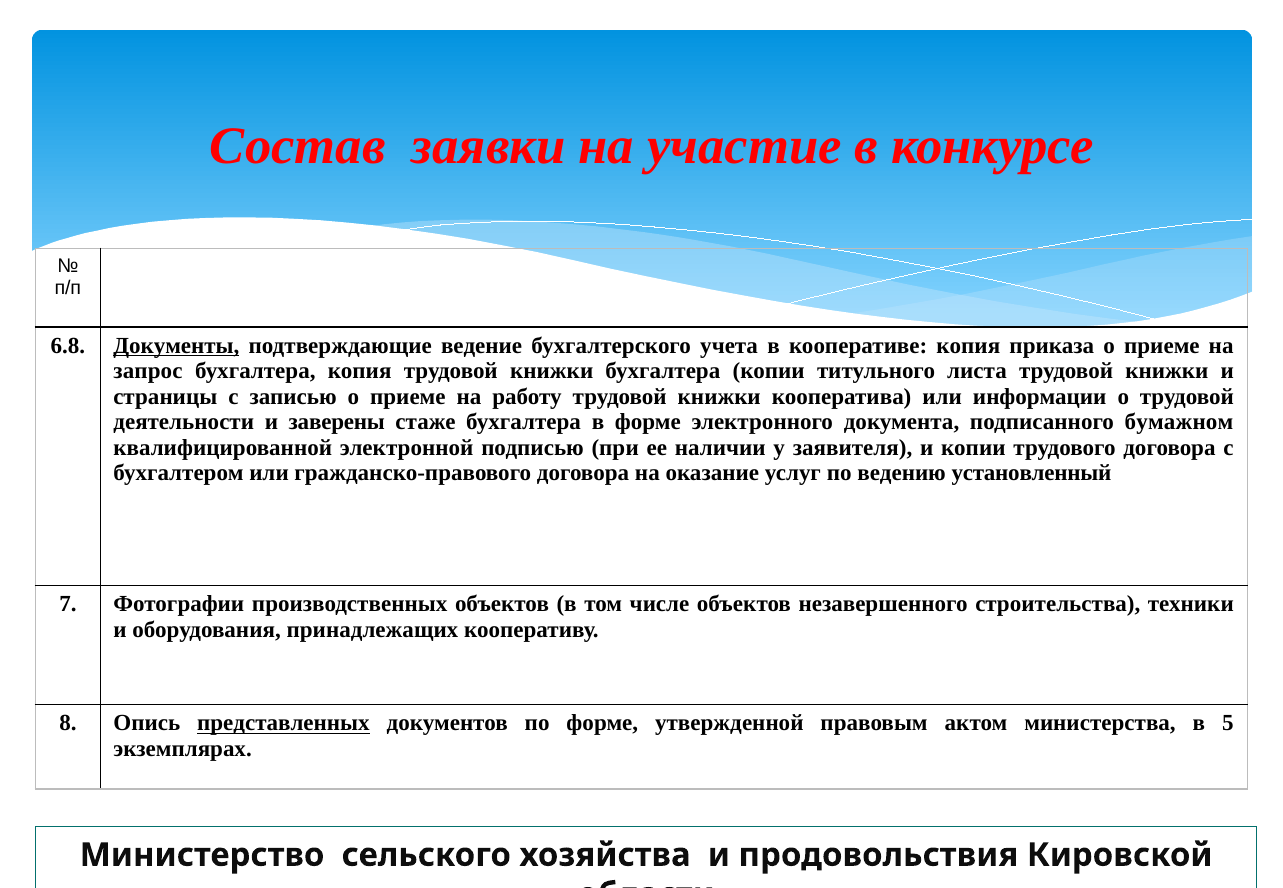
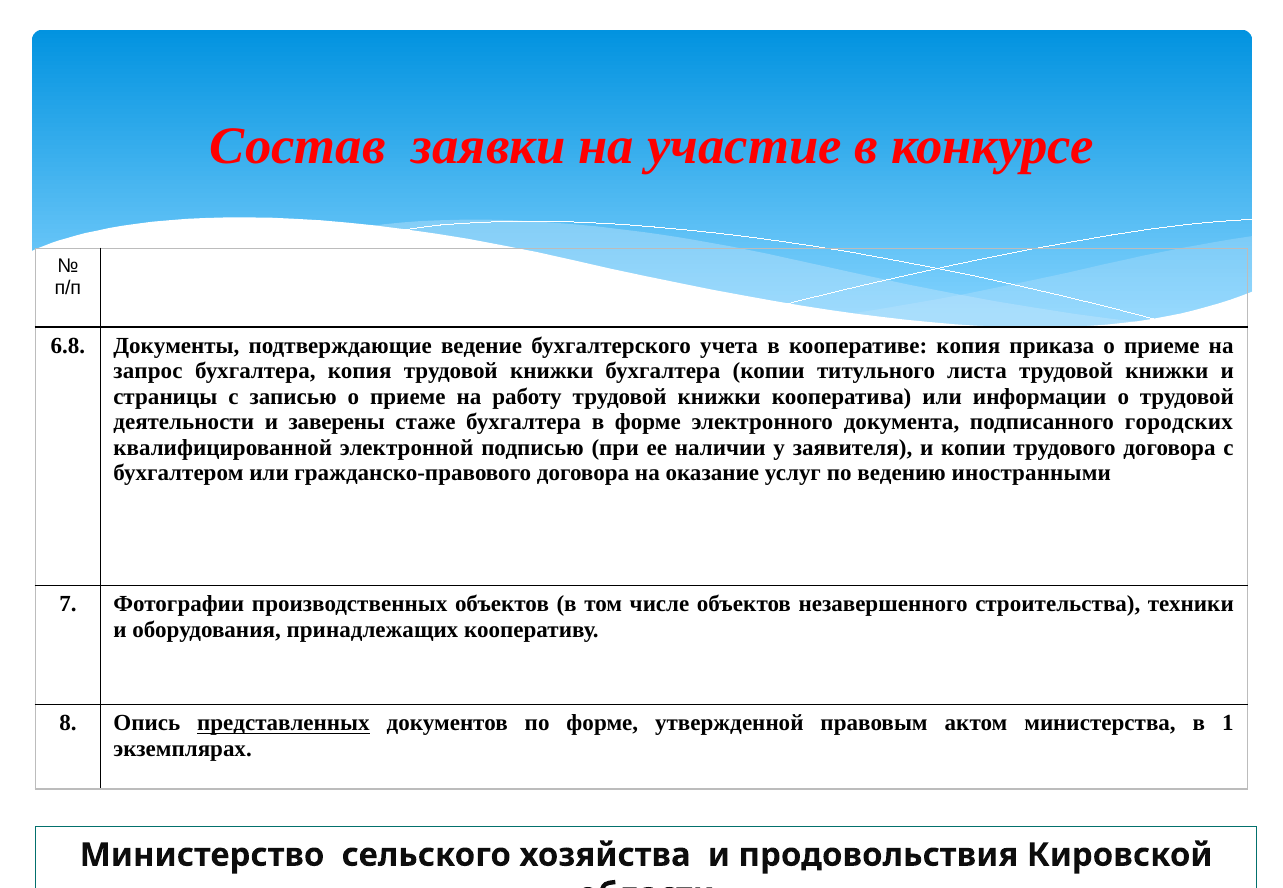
Документы underline: present -> none (176, 346)
бумажном: бумажном -> городских (1179, 422)
установленный: установленный -> иностранными (1031, 473)
5: 5 -> 1 (1228, 723)
